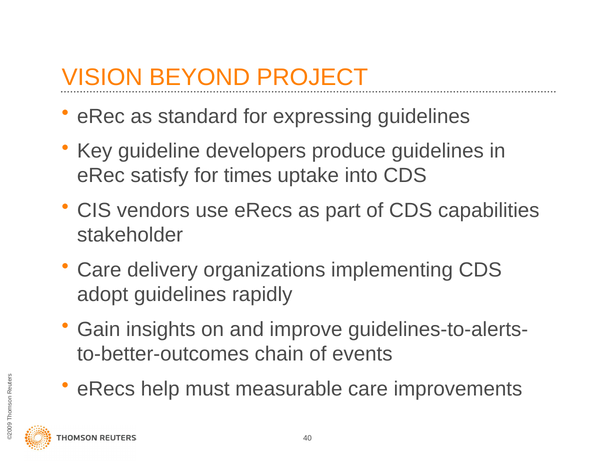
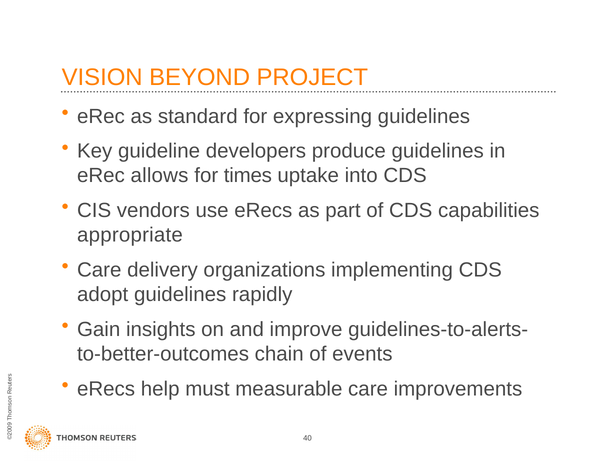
satisfy: satisfy -> allows (160, 176)
stakeholder: stakeholder -> appropriate (130, 235)
